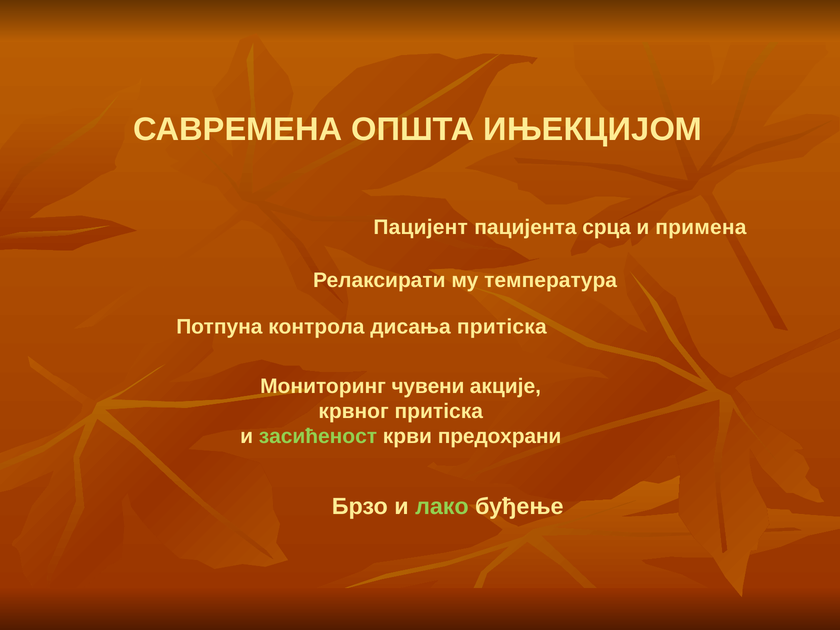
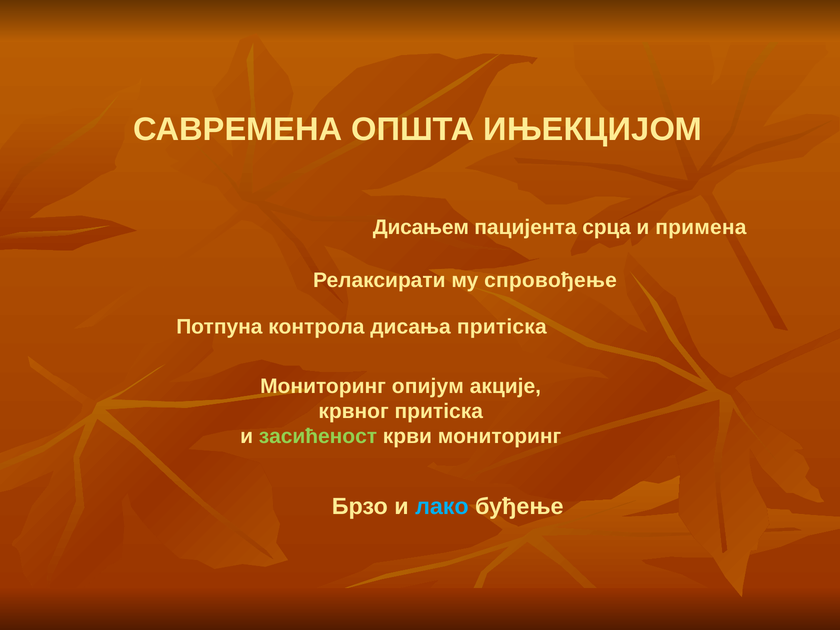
Пацијент: Пацијент -> Дисањем (421, 227)
температура: температура -> спровођење (551, 280)
чувени: чувени -> опијум (428, 386)
крви предохрани: предохрани -> мониторинг (500, 437)
лако colour: light green -> light blue (442, 507)
